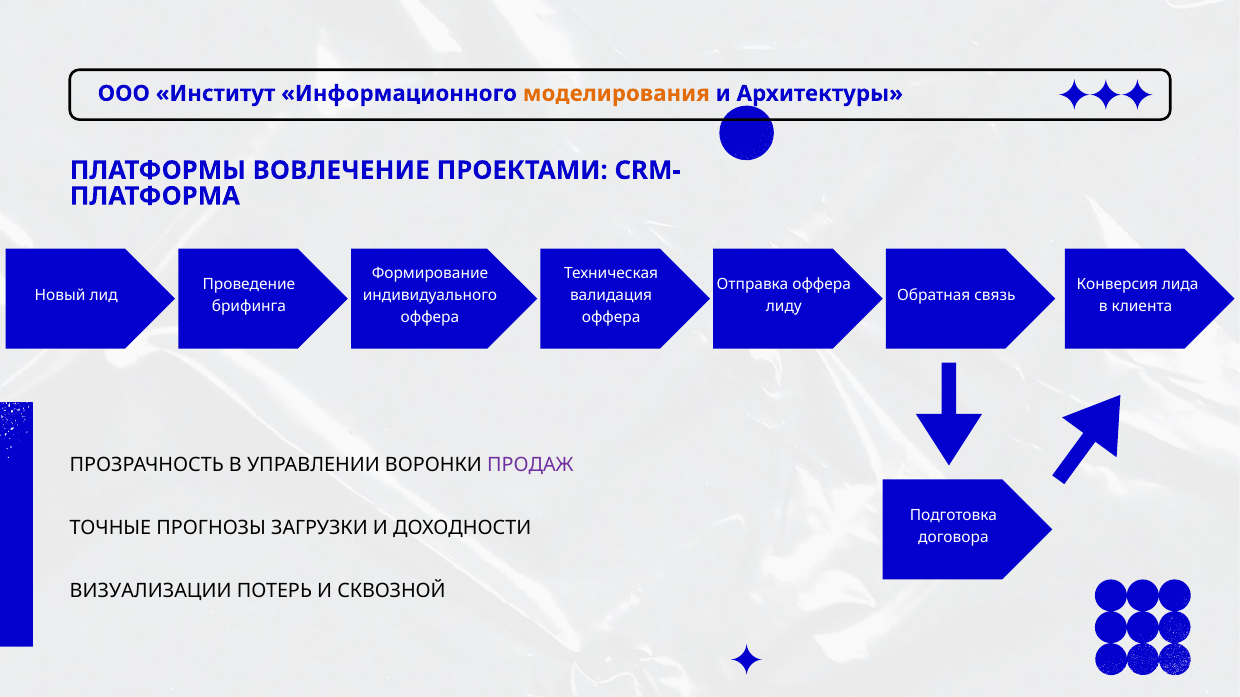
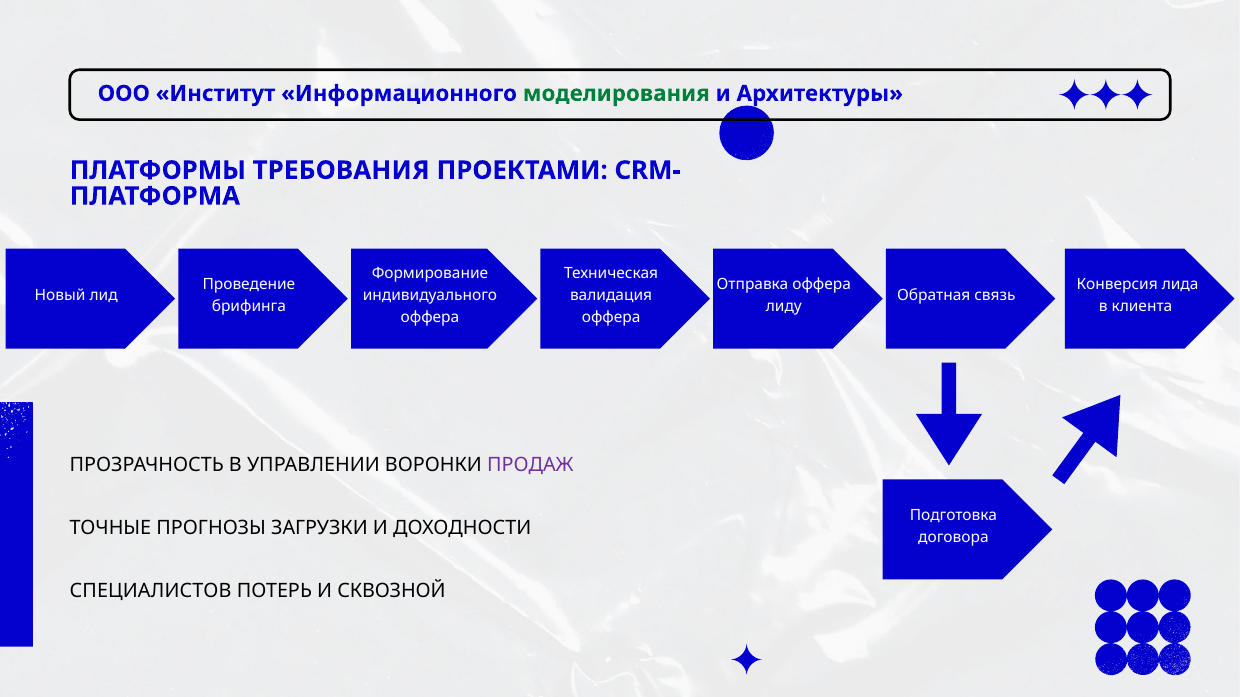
моделирования colour: orange -> green (616, 94)
ВОВЛЕЧЕНИЕ: ВОВЛЕЧЕНИЕ -> ТРЕБОВАНИЯ (341, 170)
ВИЗУАЛИЗАЦИИ: ВИЗУАЛИЗАЦИИ -> СПЕЦИАЛИСТОВ (151, 592)
